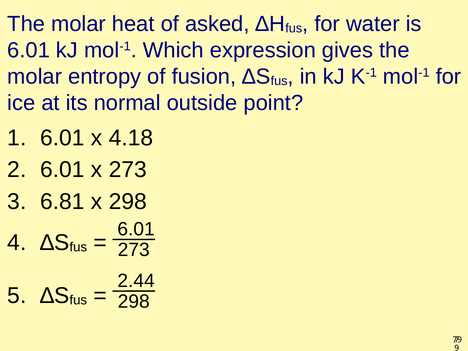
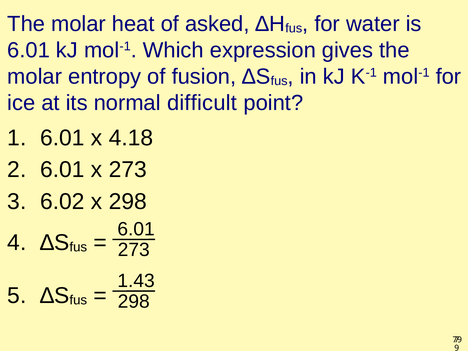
outside: outside -> difficult (202, 103)
6.81: 6.81 -> 6.02 (62, 202)
2.44: 2.44 -> 1.43 (136, 281)
